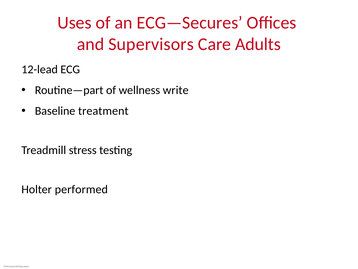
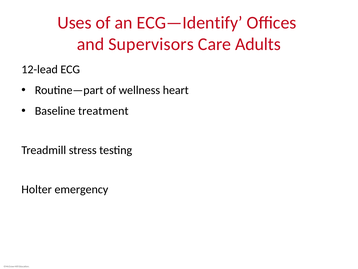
ECG—Secures: ECG—Secures -> ECG—Identify (190, 23)
write: write -> heart (176, 90)
performed: performed -> emergency (81, 189)
